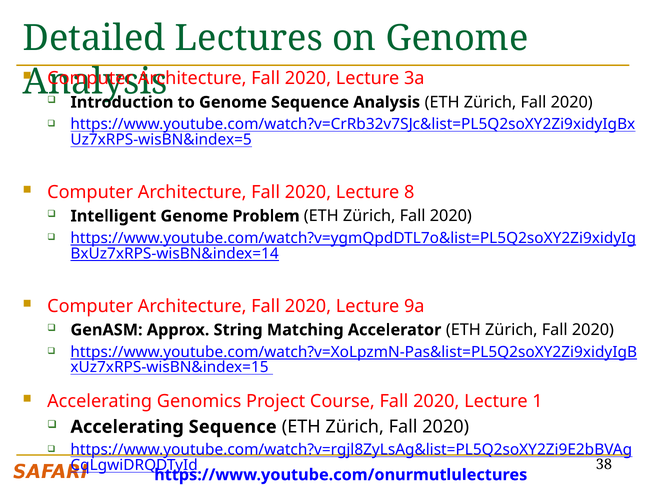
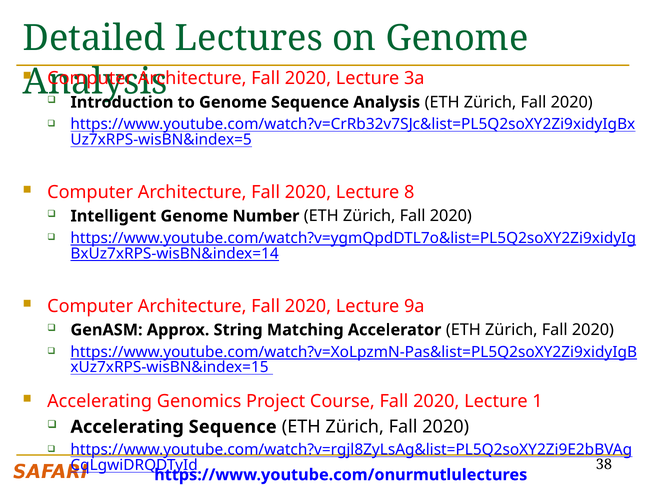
Problem: Problem -> Number (266, 216)
